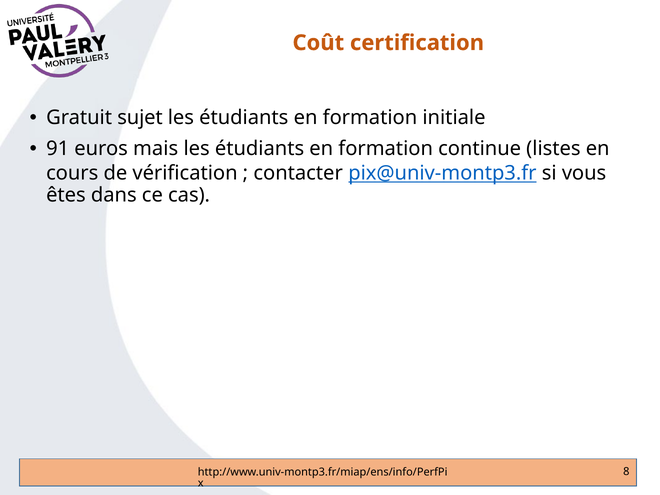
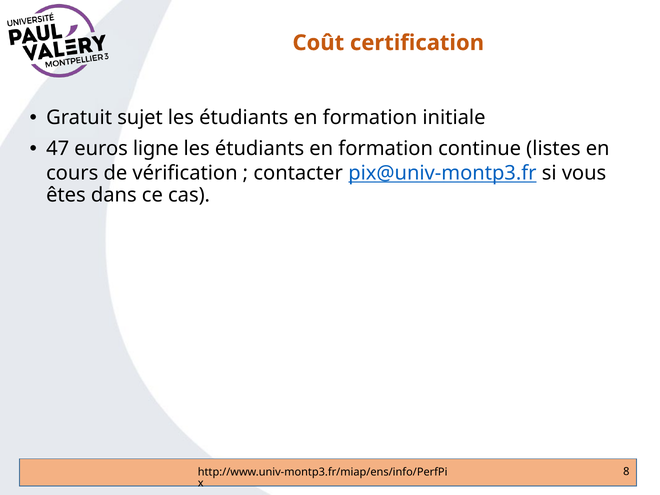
91: 91 -> 47 (58, 149)
mais: mais -> ligne (156, 149)
